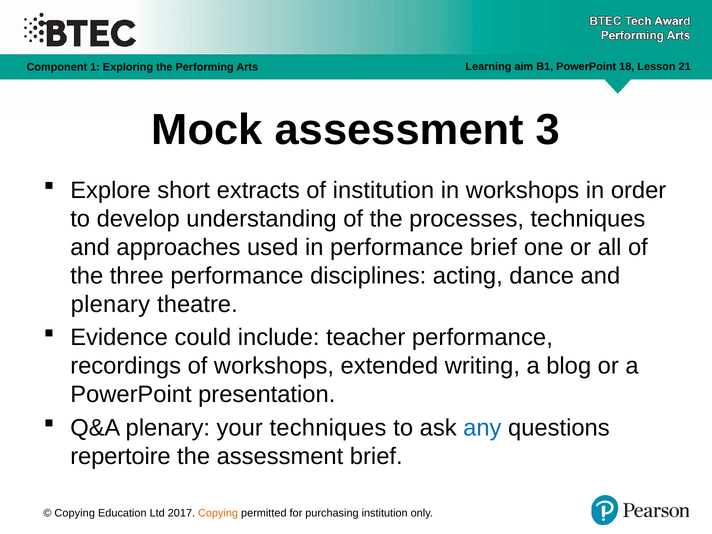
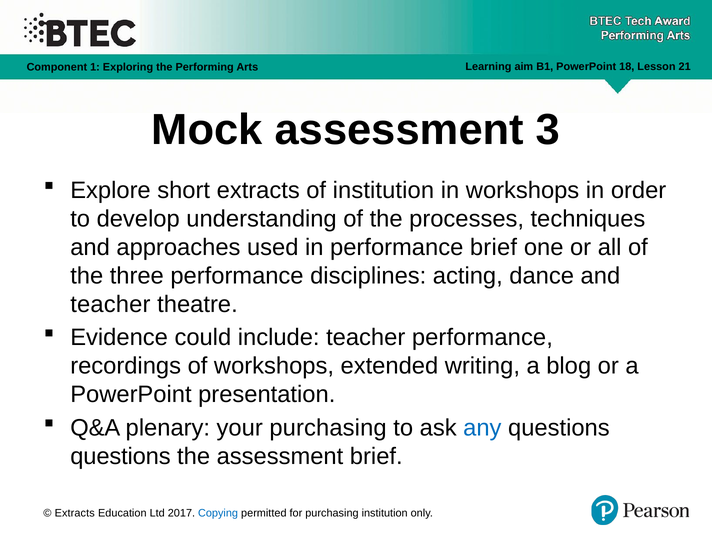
plenary: plenary -> teacher (110, 304)
your techniques: techniques -> purchasing (328, 428)
repertoire: repertoire -> questions (120, 456)
Copying: Copying -> Extracts (75, 513)
Copying colour: orange -> blue (218, 513)
